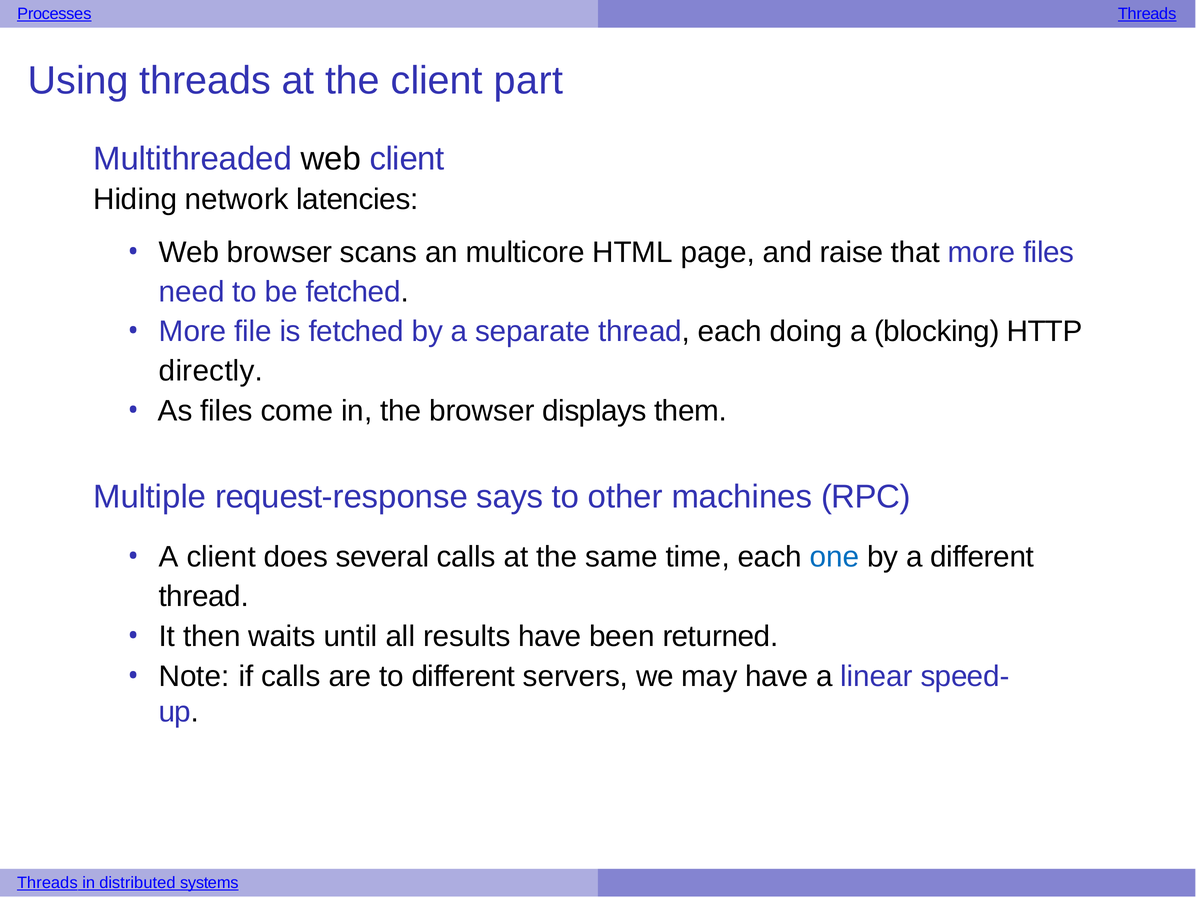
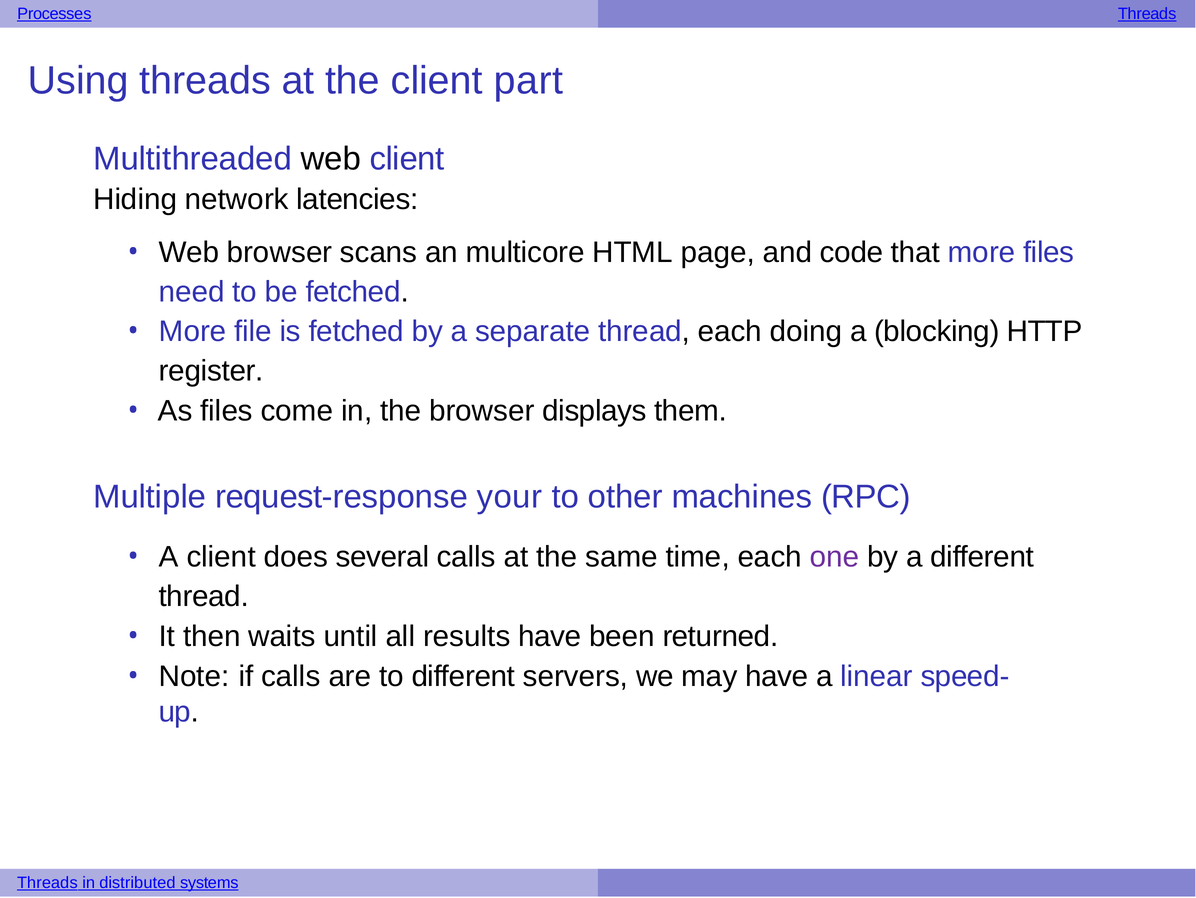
raise: raise -> code (851, 252)
directly: directly -> register (211, 371)
says: says -> your (509, 497)
one colour: blue -> purple (834, 557)
